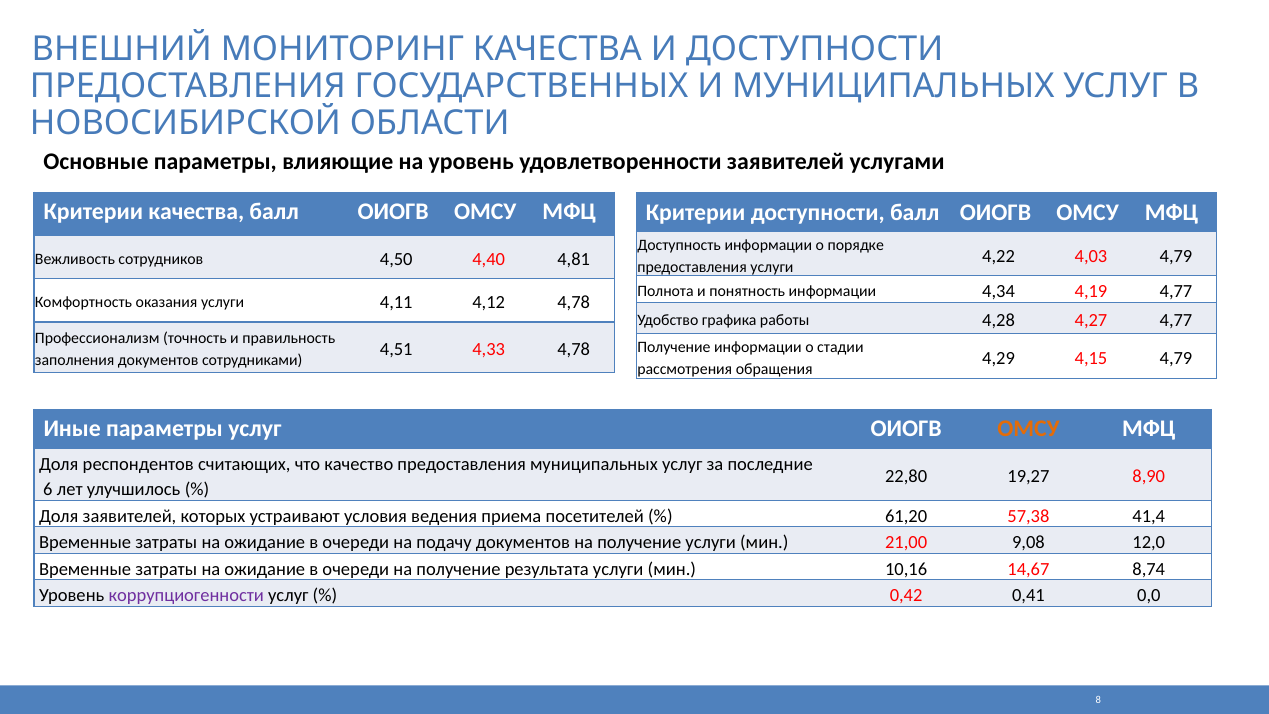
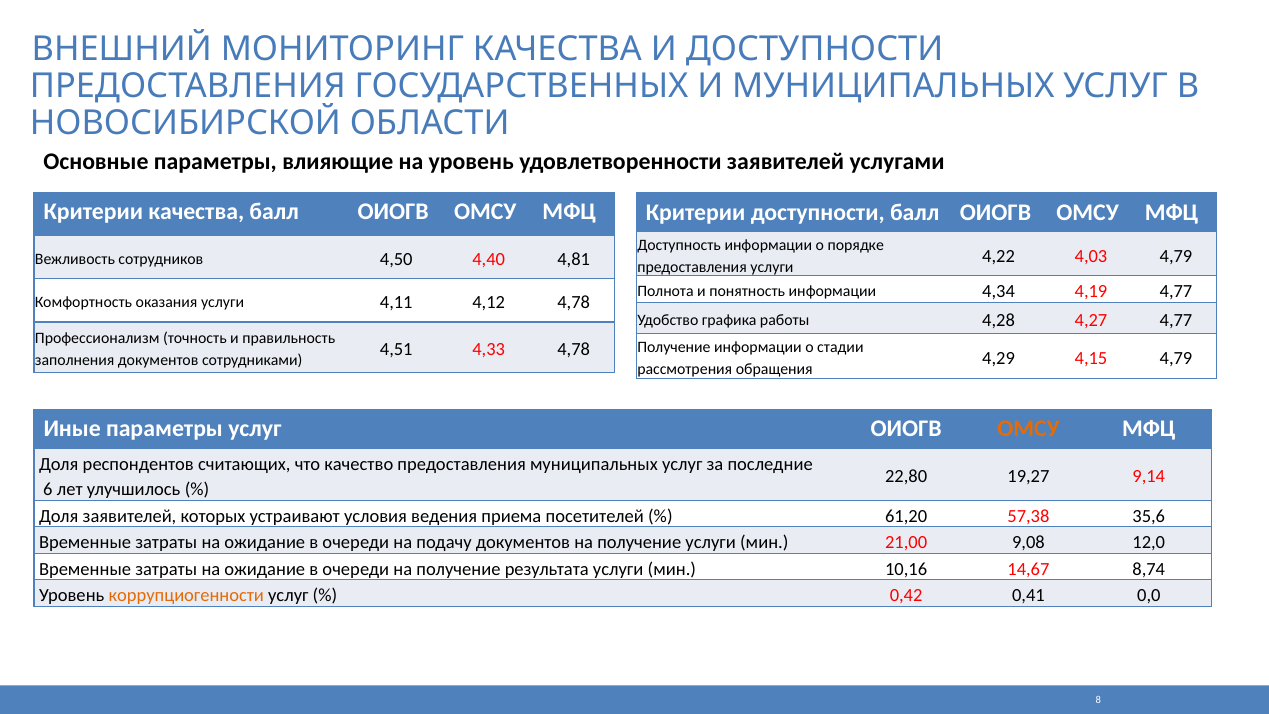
8,90: 8,90 -> 9,14 (1149, 476)
41,4: 41,4 -> 35,6 (1149, 516)
коррупциогенности colour: purple -> orange (186, 595)
